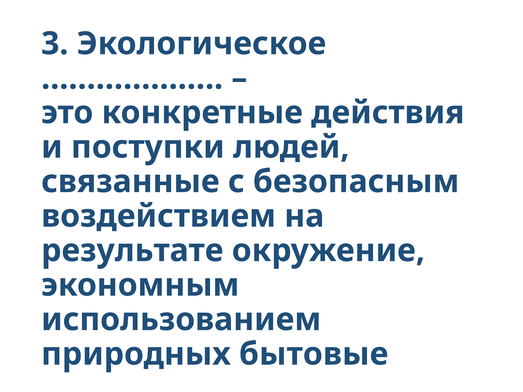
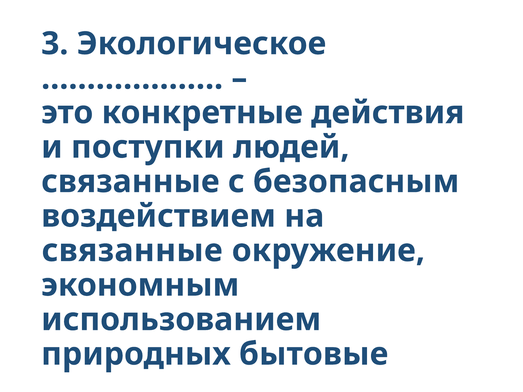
результате: результате -> связанные (132, 251)
